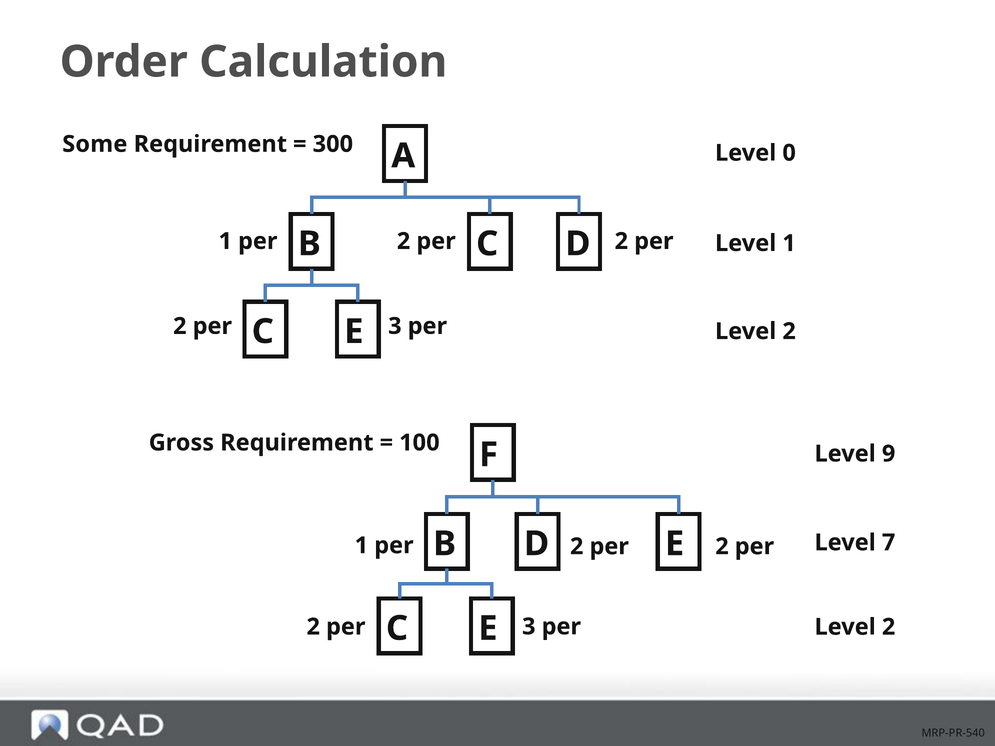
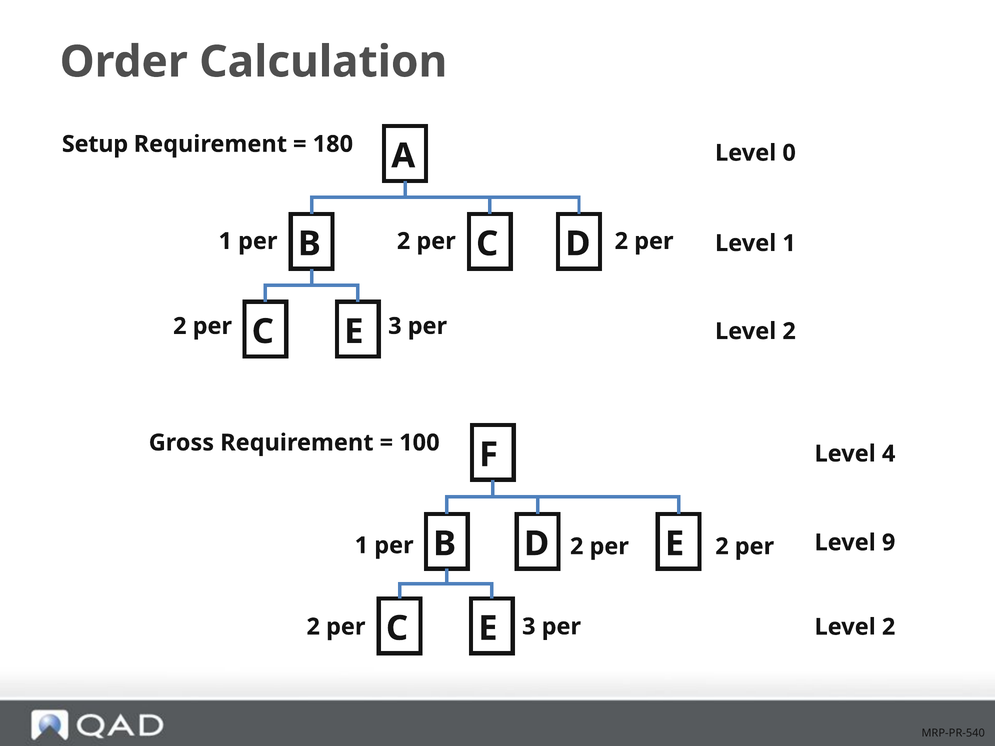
Some: Some -> Setup (95, 144)
300: 300 -> 180 (333, 144)
9: 9 -> 4 (889, 454)
7: 7 -> 9 (889, 543)
